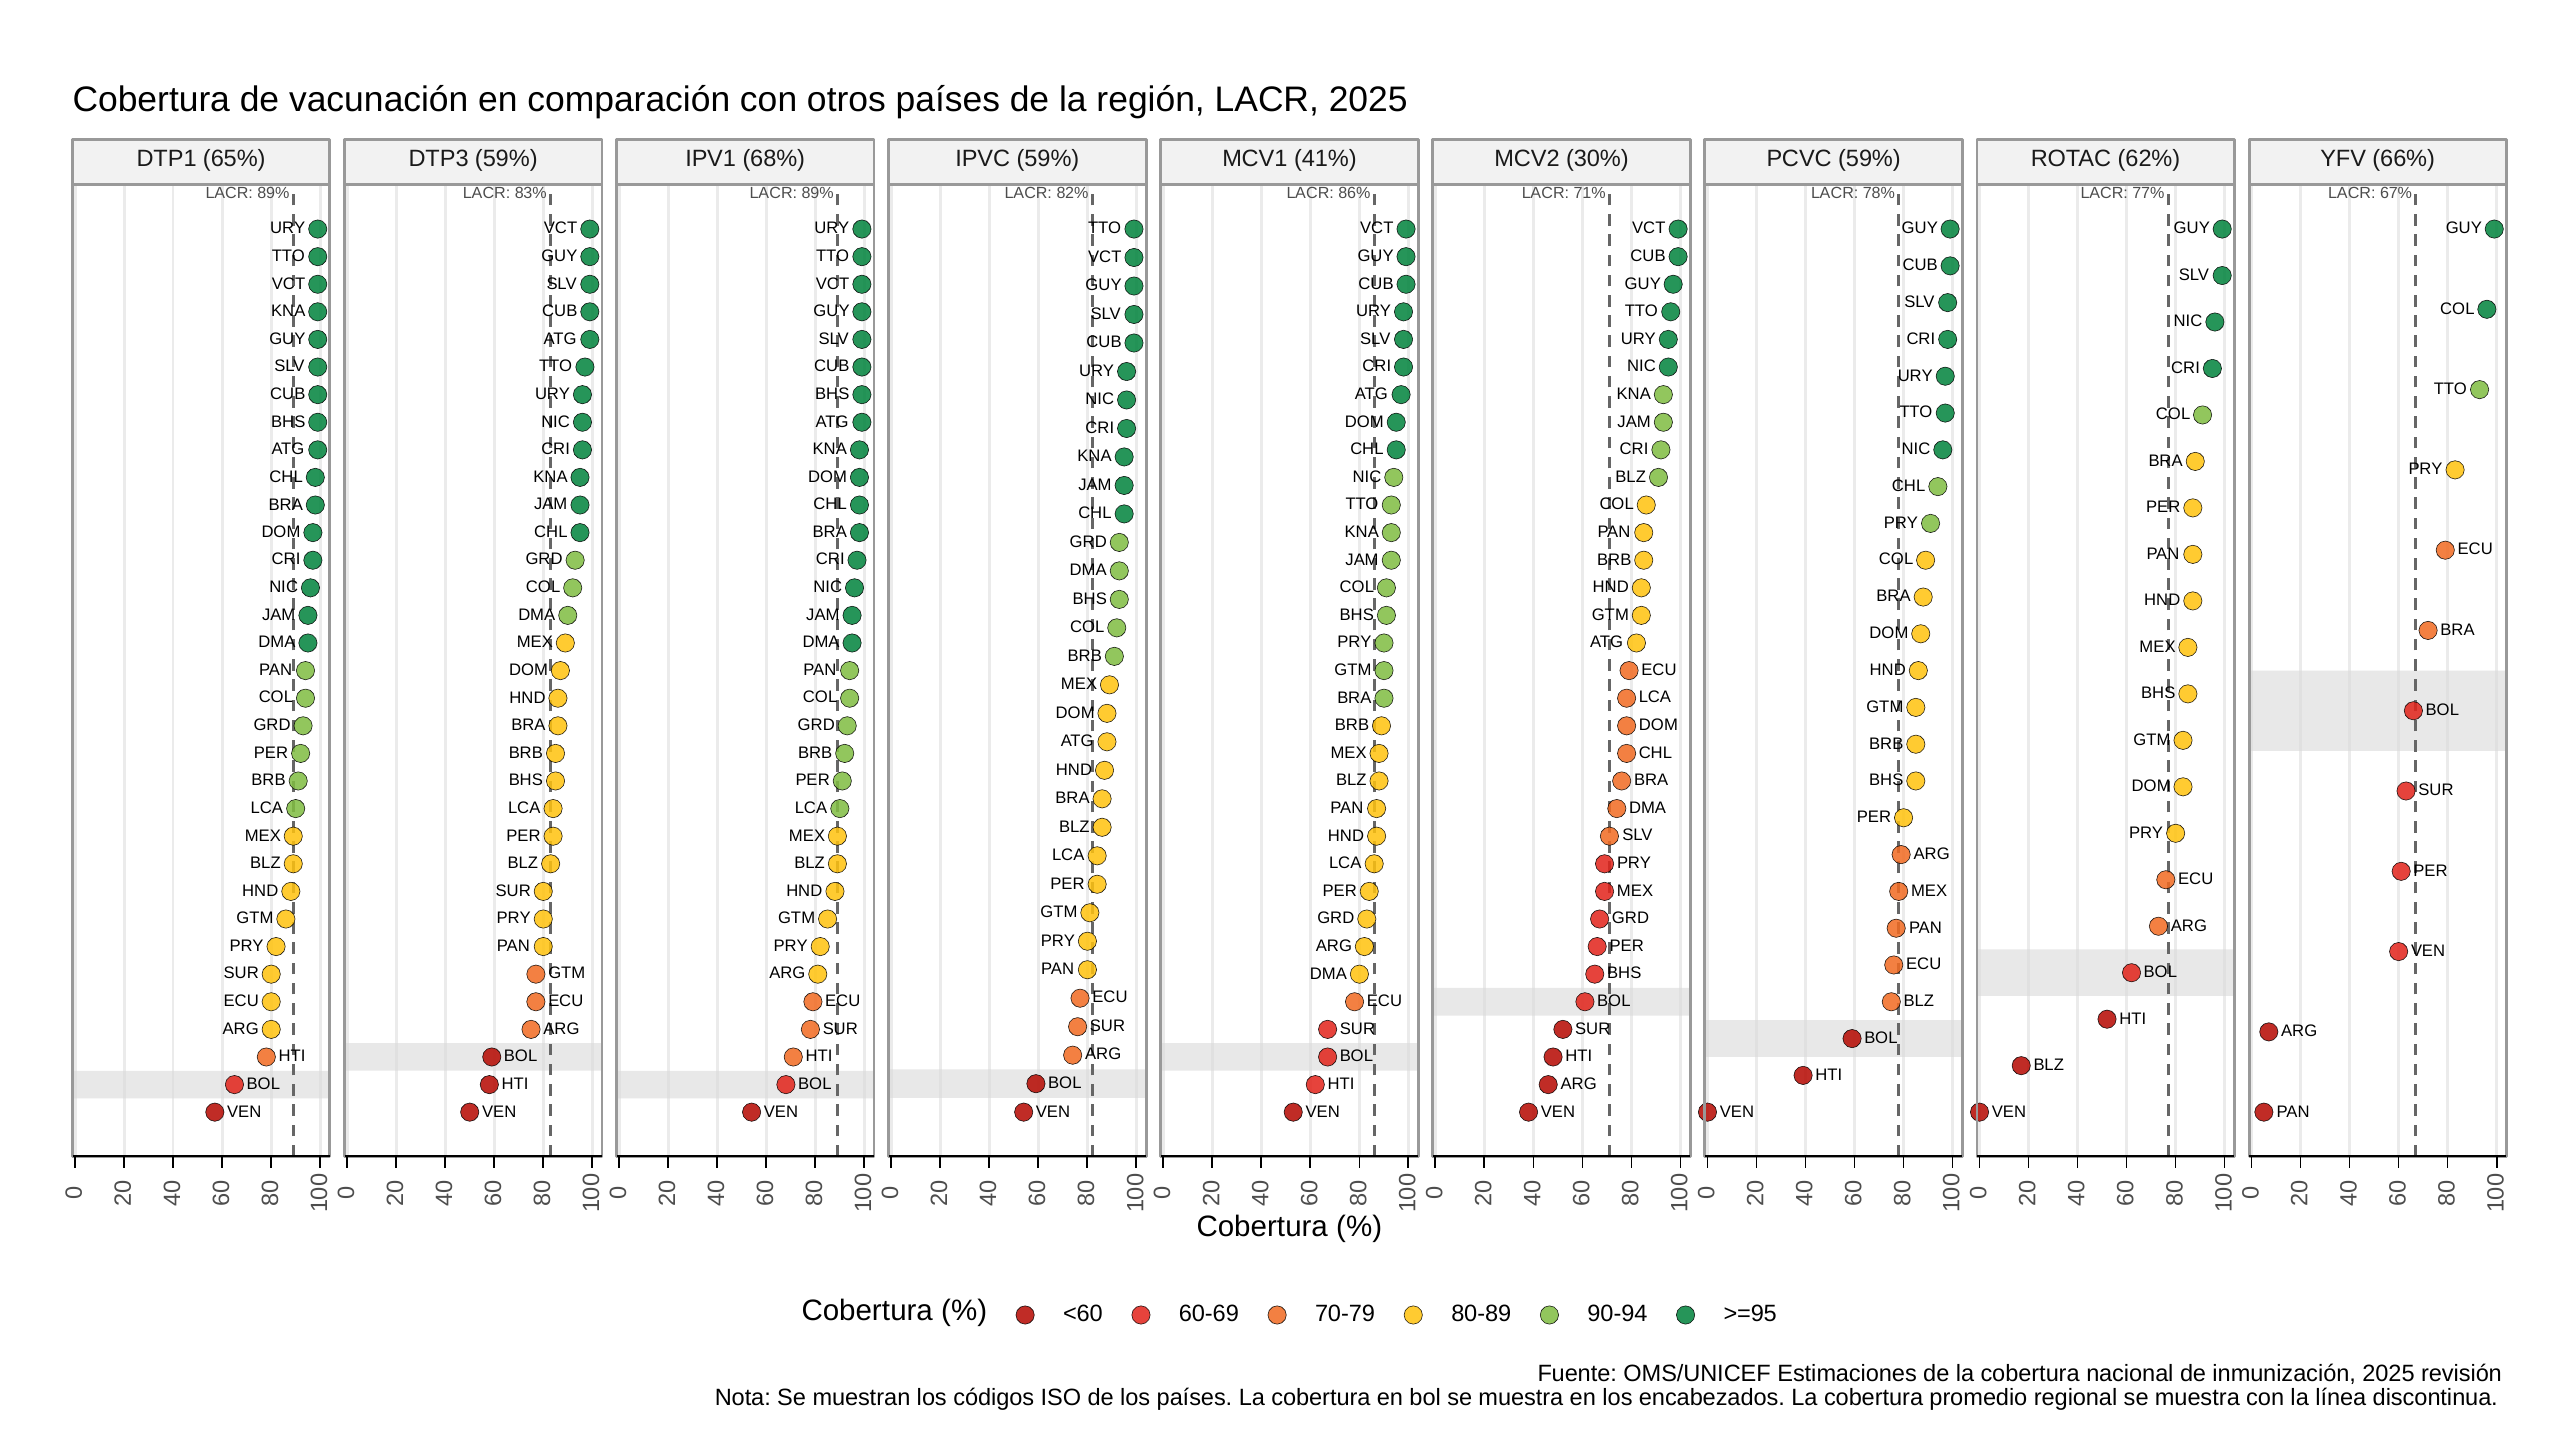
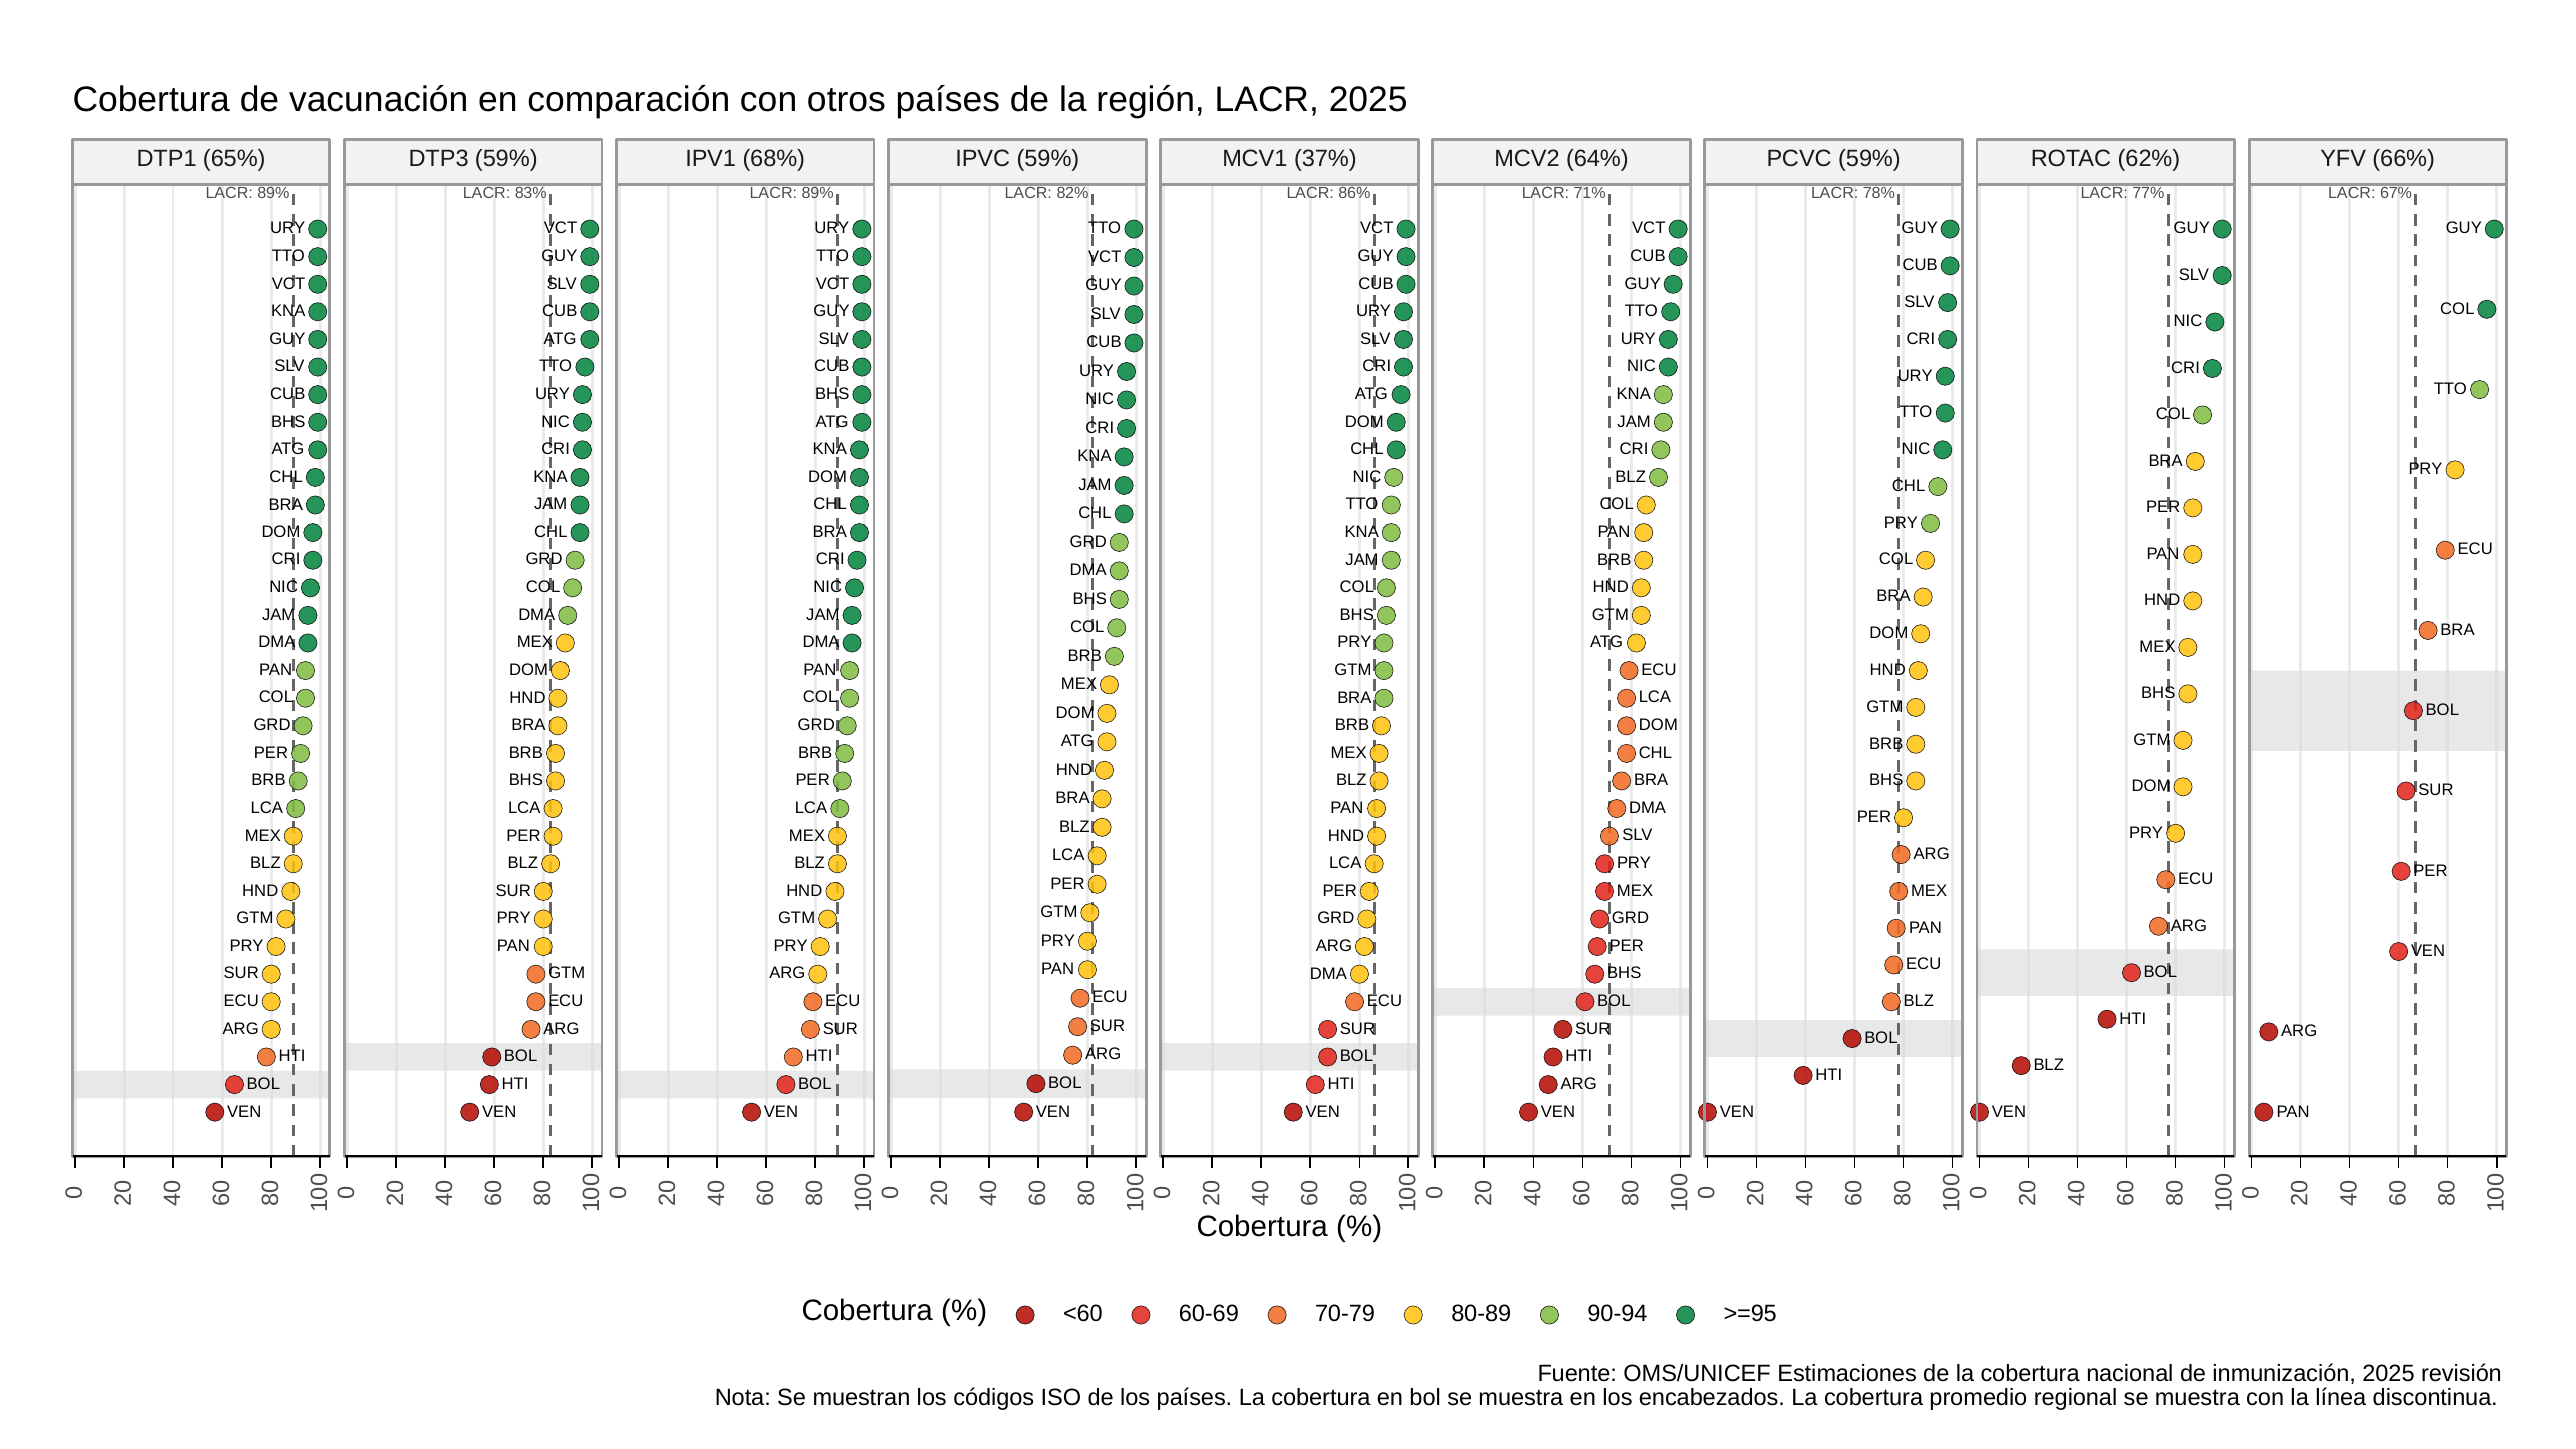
41%: 41% -> 37% (1325, 159)
30%: 30% -> 64% (1597, 159)
